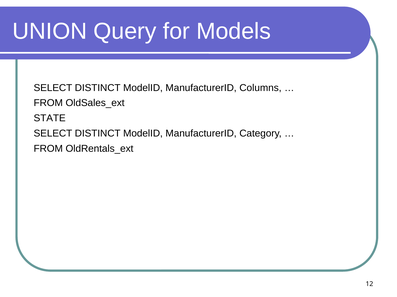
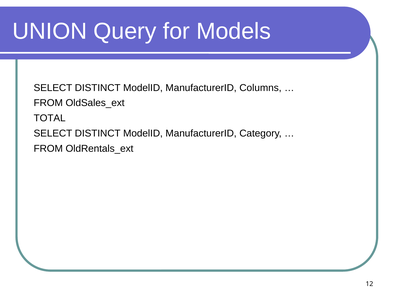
STATE: STATE -> TOTAL (50, 118)
